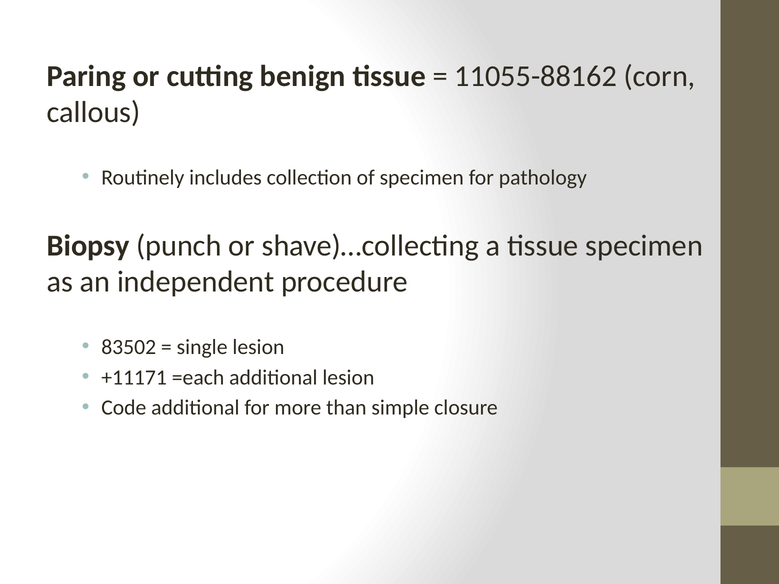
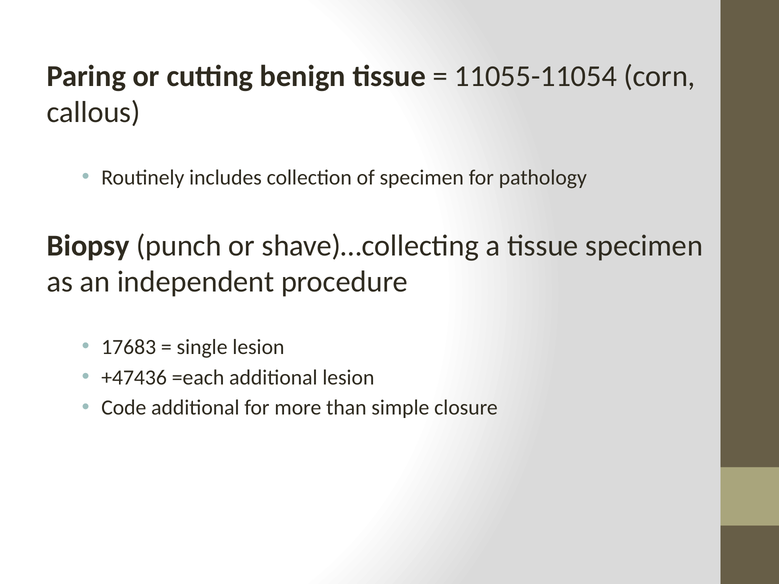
11055-88162: 11055-88162 -> 11055-11054 (536, 76)
83502: 83502 -> 17683 (129, 347)
+11171: +11171 -> +47436 (134, 378)
